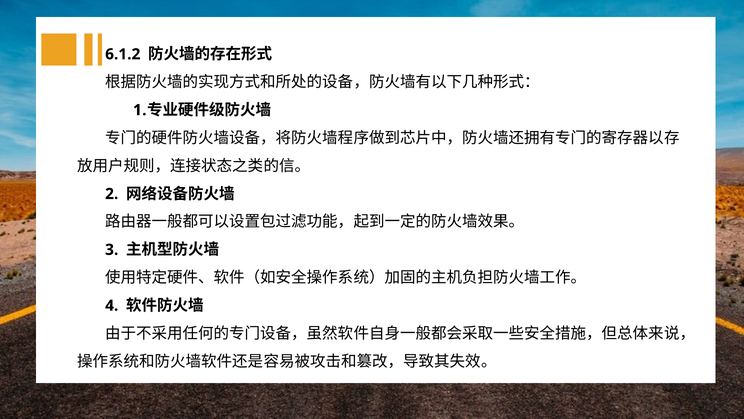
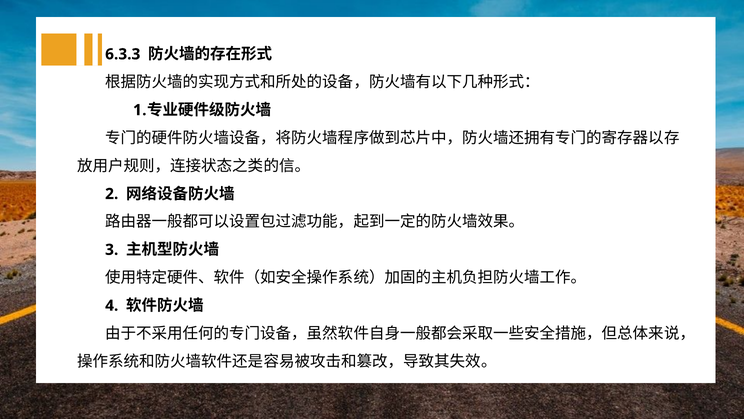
6.1.2: 6.1.2 -> 6.3.3 (123, 54)
